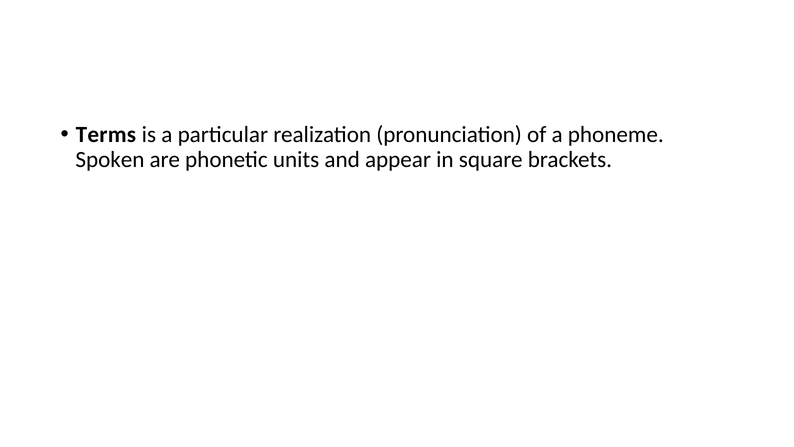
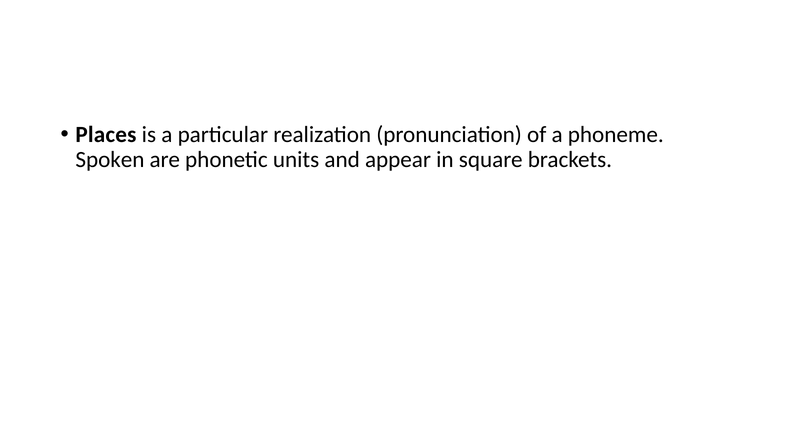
Terms: Terms -> Places (106, 134)
